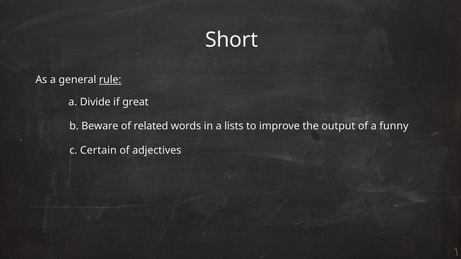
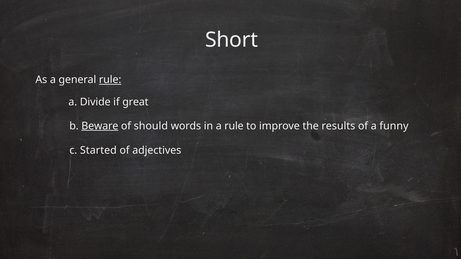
Beware underline: none -> present (100, 126)
related: related -> should (151, 126)
a lists: lists -> rule (234, 126)
output: output -> results (338, 126)
Certain: Certain -> Started (98, 150)
